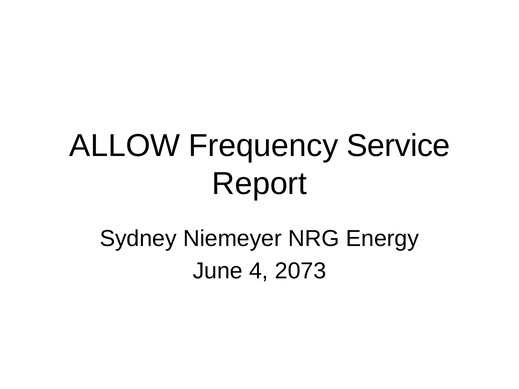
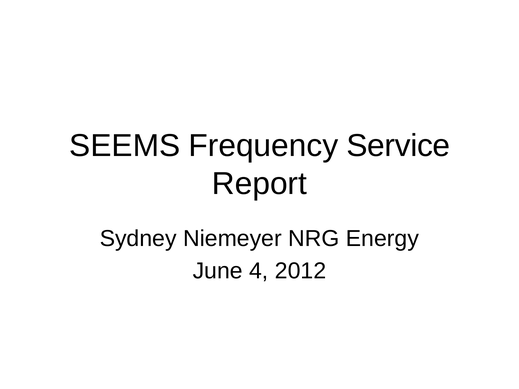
ALLOW: ALLOW -> SEEMS (125, 146)
2073: 2073 -> 2012 (301, 271)
